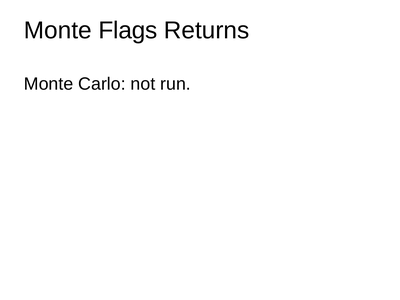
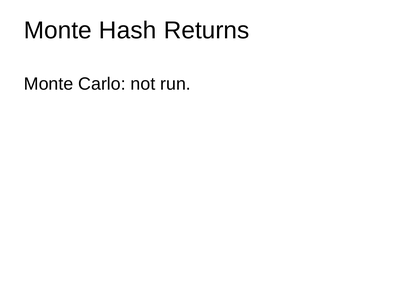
Flags: Flags -> Hash (128, 30)
